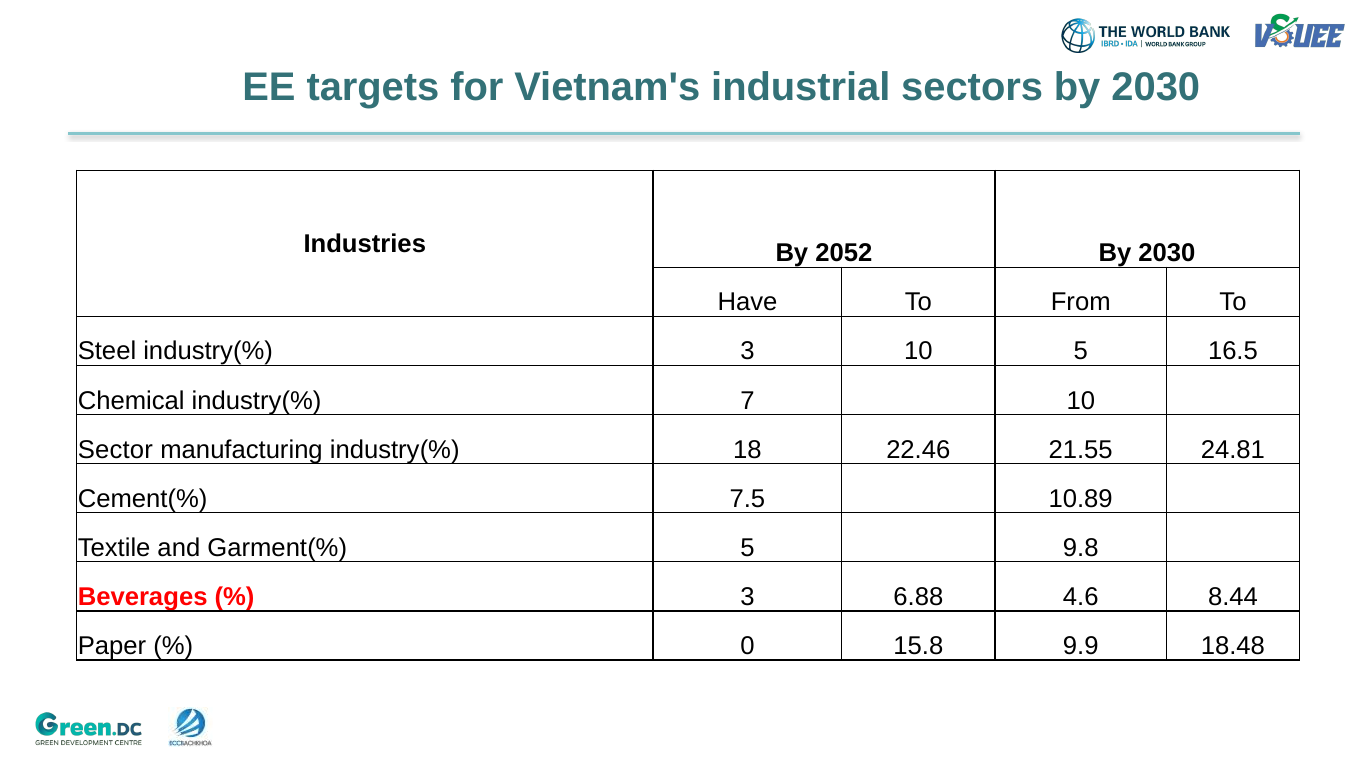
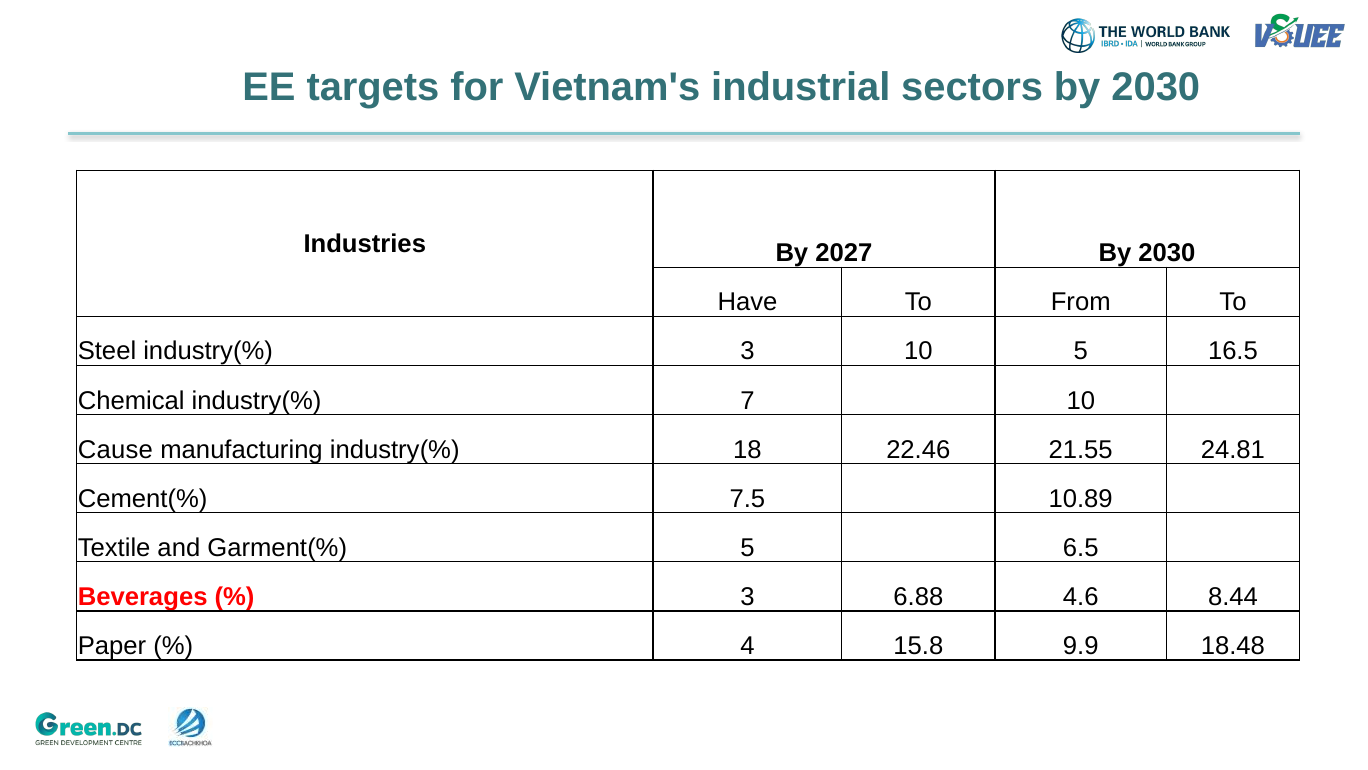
2052: 2052 -> 2027 (844, 253)
Sector: Sector -> Cause (115, 449)
9.8: 9.8 -> 6.5 (1081, 548)
0: 0 -> 4 (747, 646)
